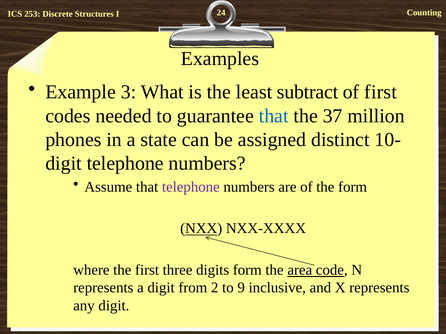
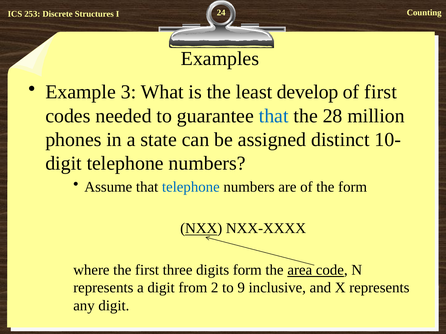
subtract: subtract -> develop (308, 92)
37: 37 -> 28 (333, 116)
telephone colour: purple -> blue (191, 187)
